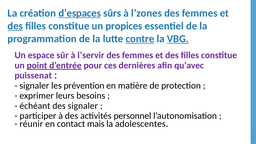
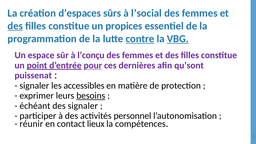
d’espaces underline: present -> none (80, 13)
l’zones: l’zones -> l’social (146, 13)
l’servir: l’servir -> l’conçu (91, 55)
pour underline: none -> present (93, 65)
qu’avec: qu’avec -> qu’sont (189, 65)
prévention: prévention -> accessibles (84, 86)
besoins underline: none -> present (91, 96)
mais: mais -> lieux (96, 124)
adolescentes: adolescentes -> compétences (140, 124)
